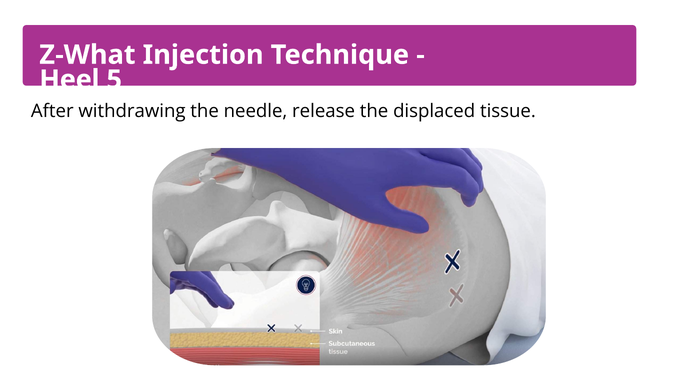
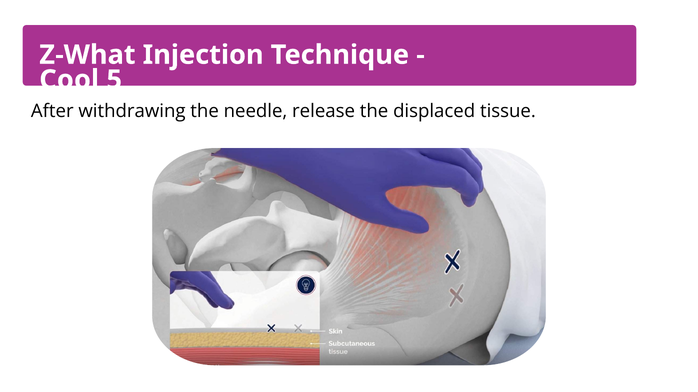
Heel: Heel -> Cool (69, 80)
